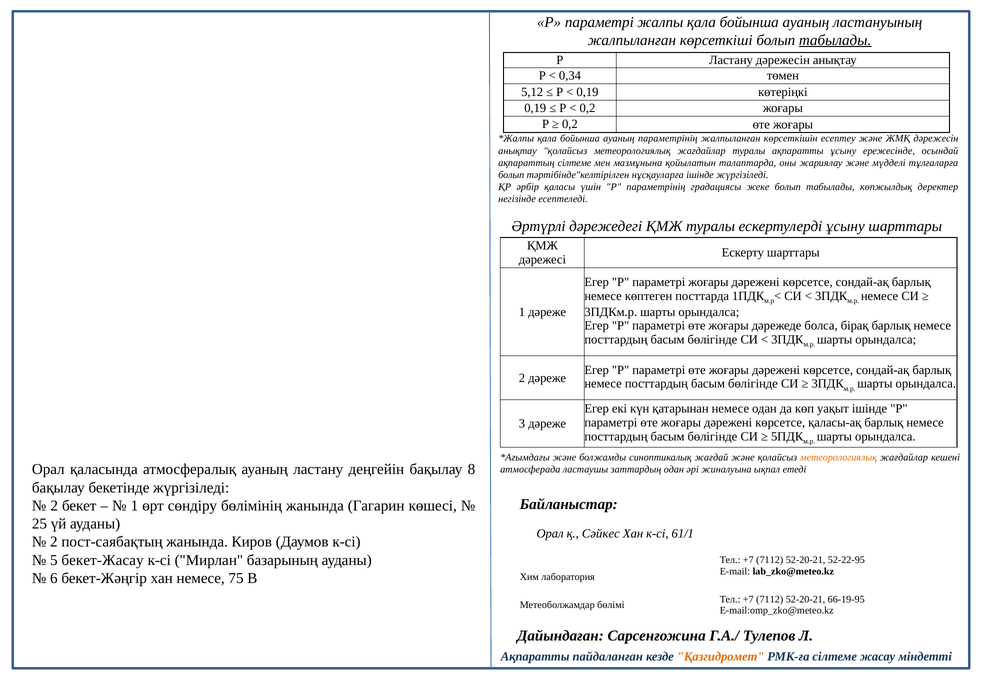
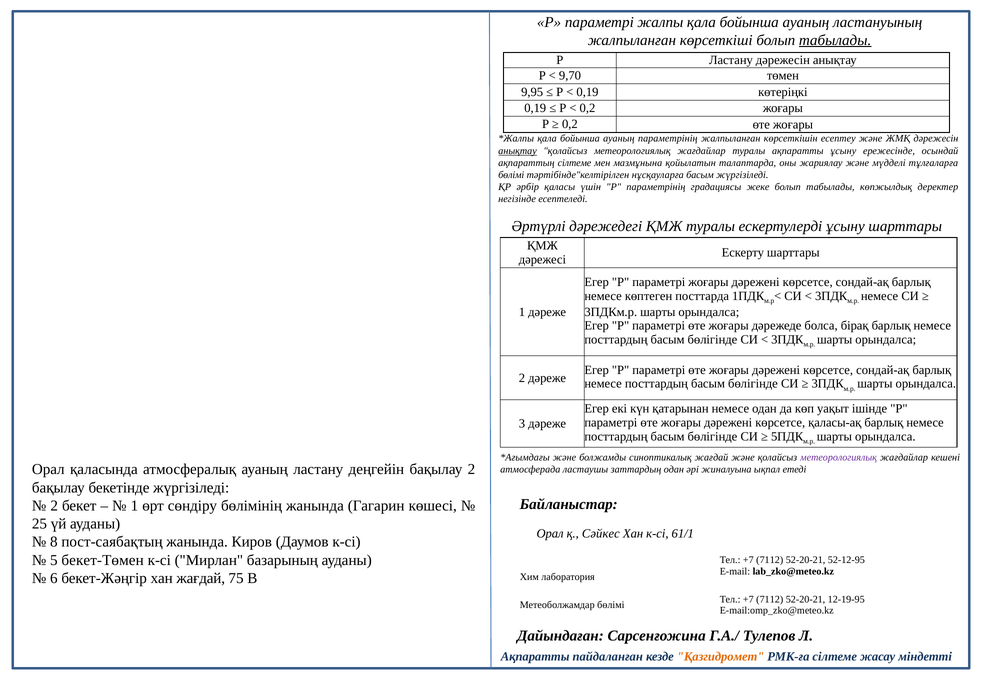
0,34: 0,34 -> 9,70 (570, 76)
5,12: 5,12 -> 9,95 (532, 92)
анықтау underline: none -> present (518, 151)
болып: болып -> бөлімі (511, 175)
нұсқауларға ішінде: ішінде -> басым (700, 175)
метеорологиялық colour: orange -> purple (839, 457)
бақылау 8: 8 -> 2 (471, 469)
2: 2 -> 8 (54, 542)
бекет-Жасау: бекет-Жасау -> бекет-Төмен (103, 560)
52-22-95: 52-22-95 -> 52-12-95 (846, 560)
хан немесе: немесе -> жағдай (201, 578)
66-19-95: 66-19-95 -> 12-19-95 (846, 599)
